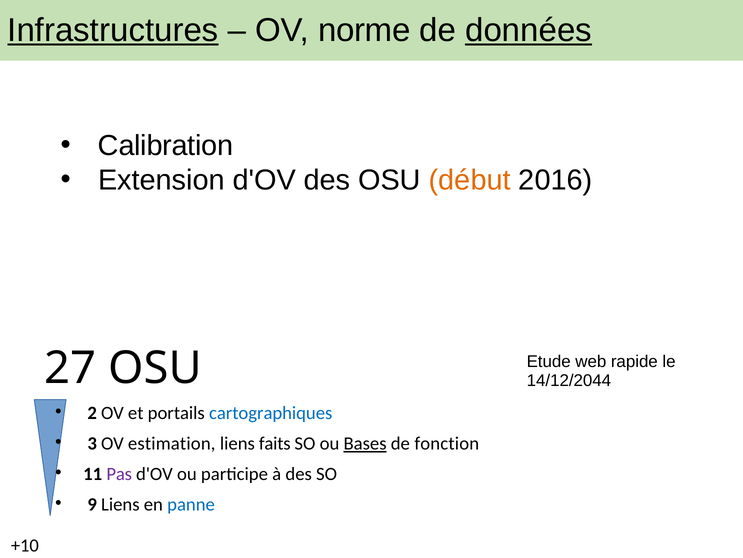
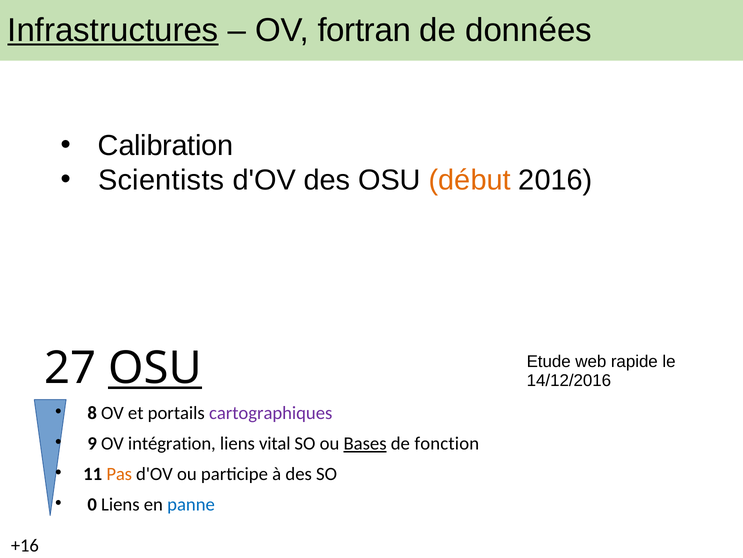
norme: norme -> fortran (364, 30)
données underline: present -> none (529, 30)
Extension: Extension -> Scientists (161, 180)
OSU underline: none -> present (155, 368)
14/12/2044: 14/12/2044 -> 14/12/2016 (569, 380)
2: 2 -> 8 (92, 413)
cartographiques colour: blue -> purple (271, 413)
3: 3 -> 9 (92, 443)
estimation: estimation -> intégration (172, 443)
faits: faits -> vital (275, 443)
Pas colour: purple -> orange (119, 474)
9: 9 -> 0 (92, 504)
+10: +10 -> +16 (25, 545)
